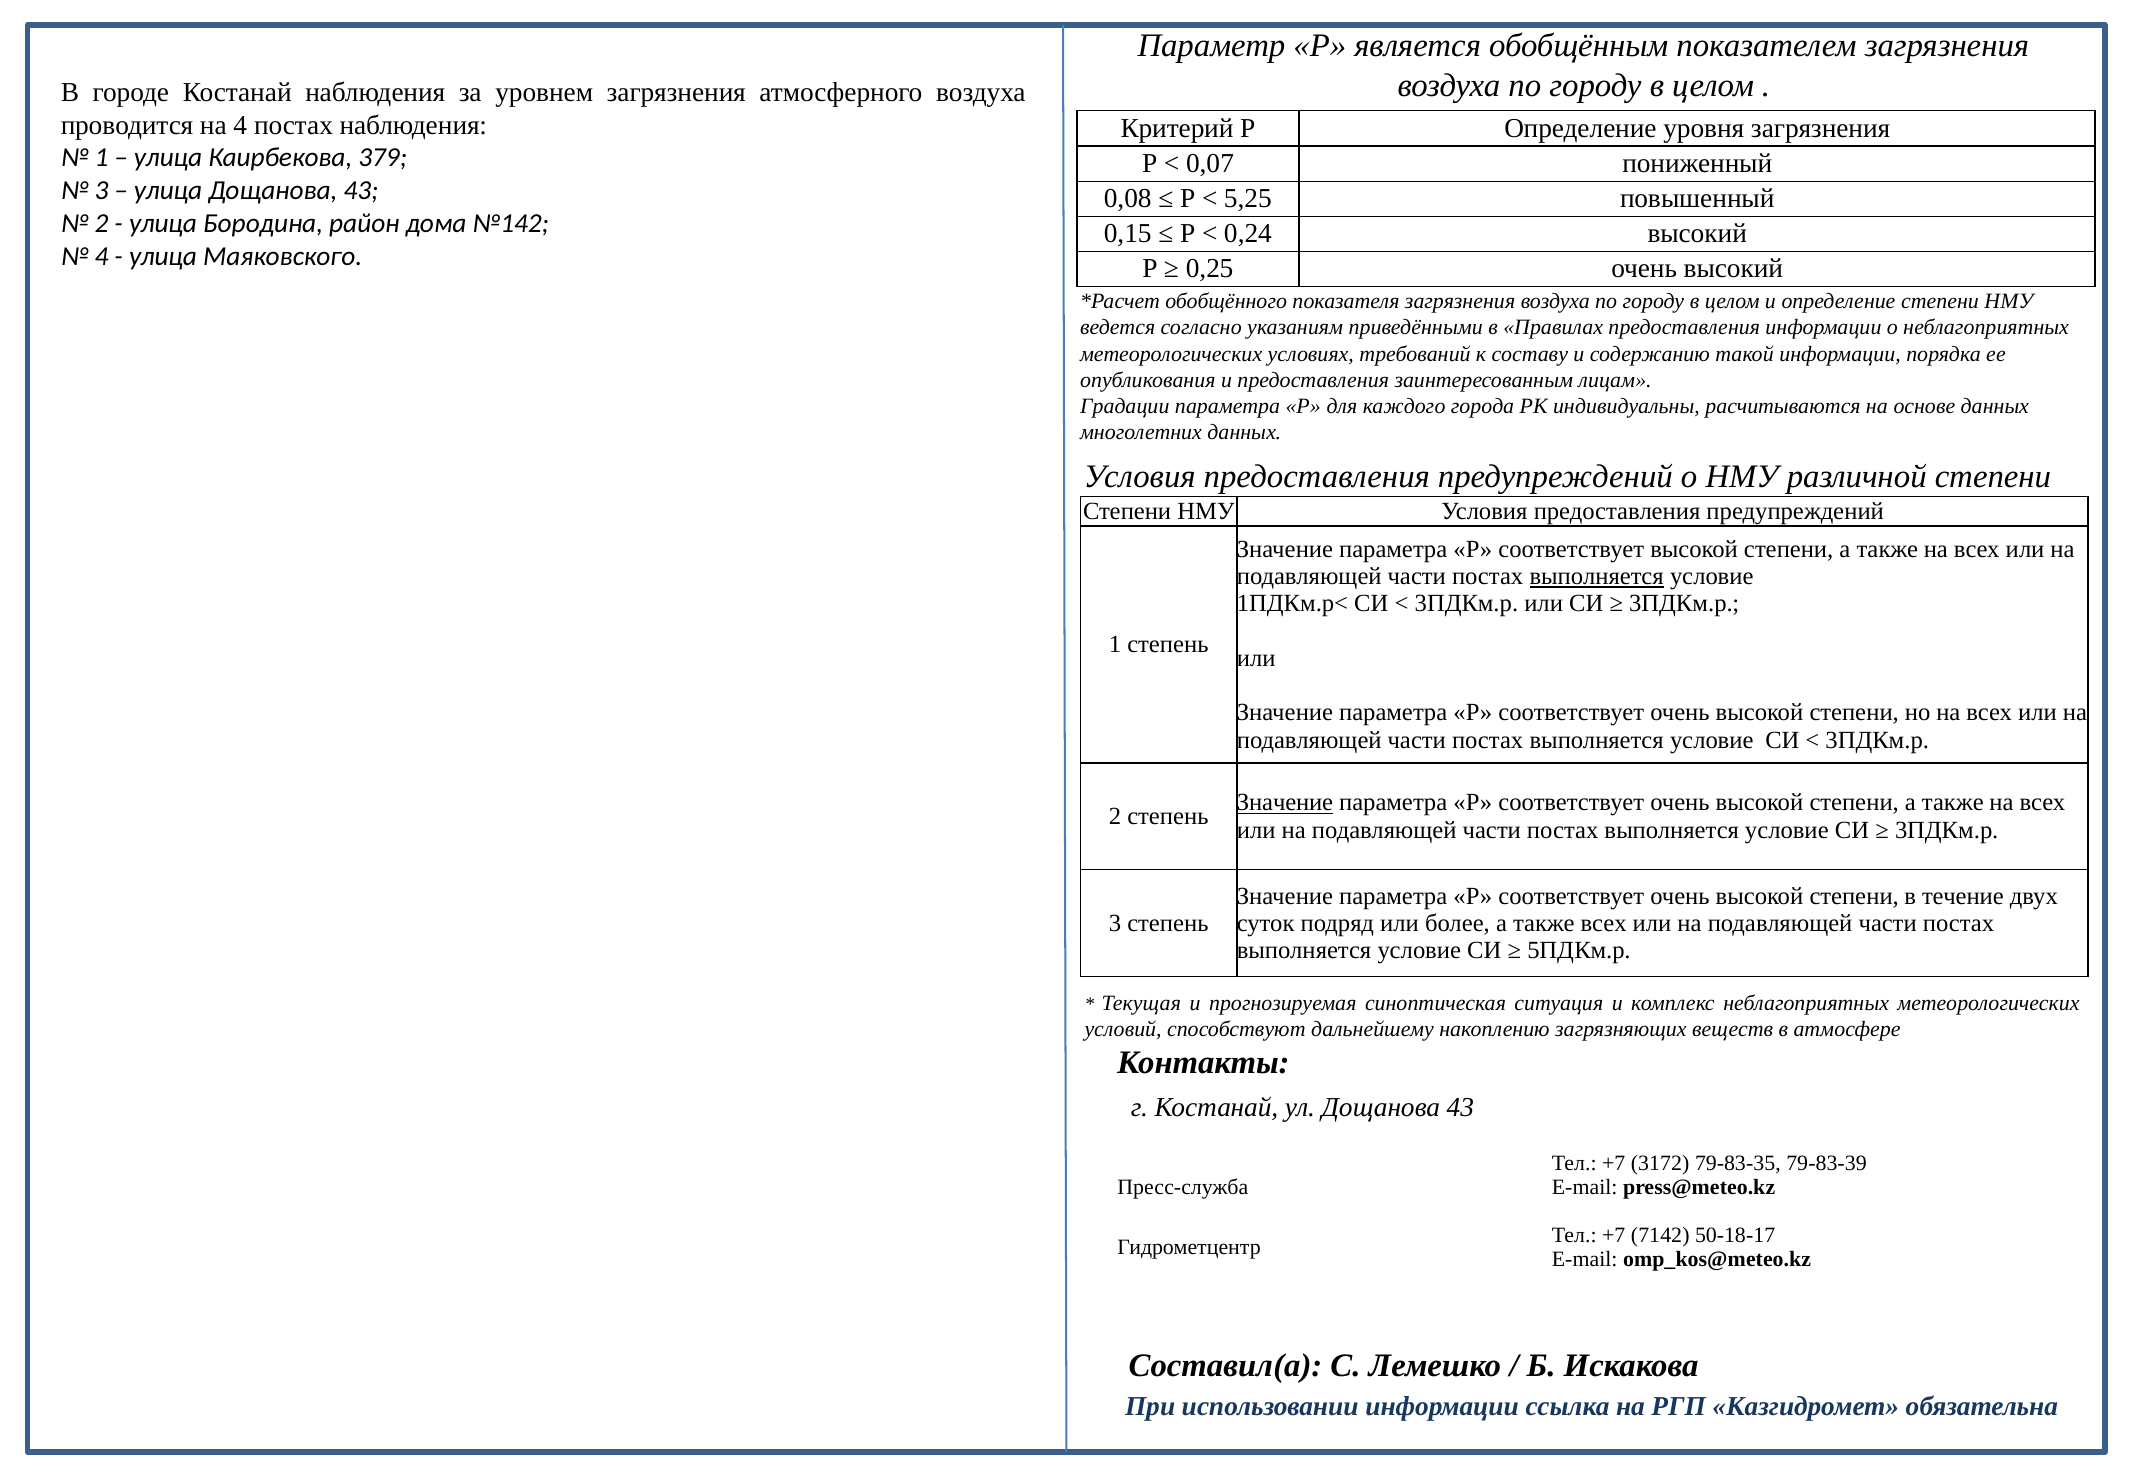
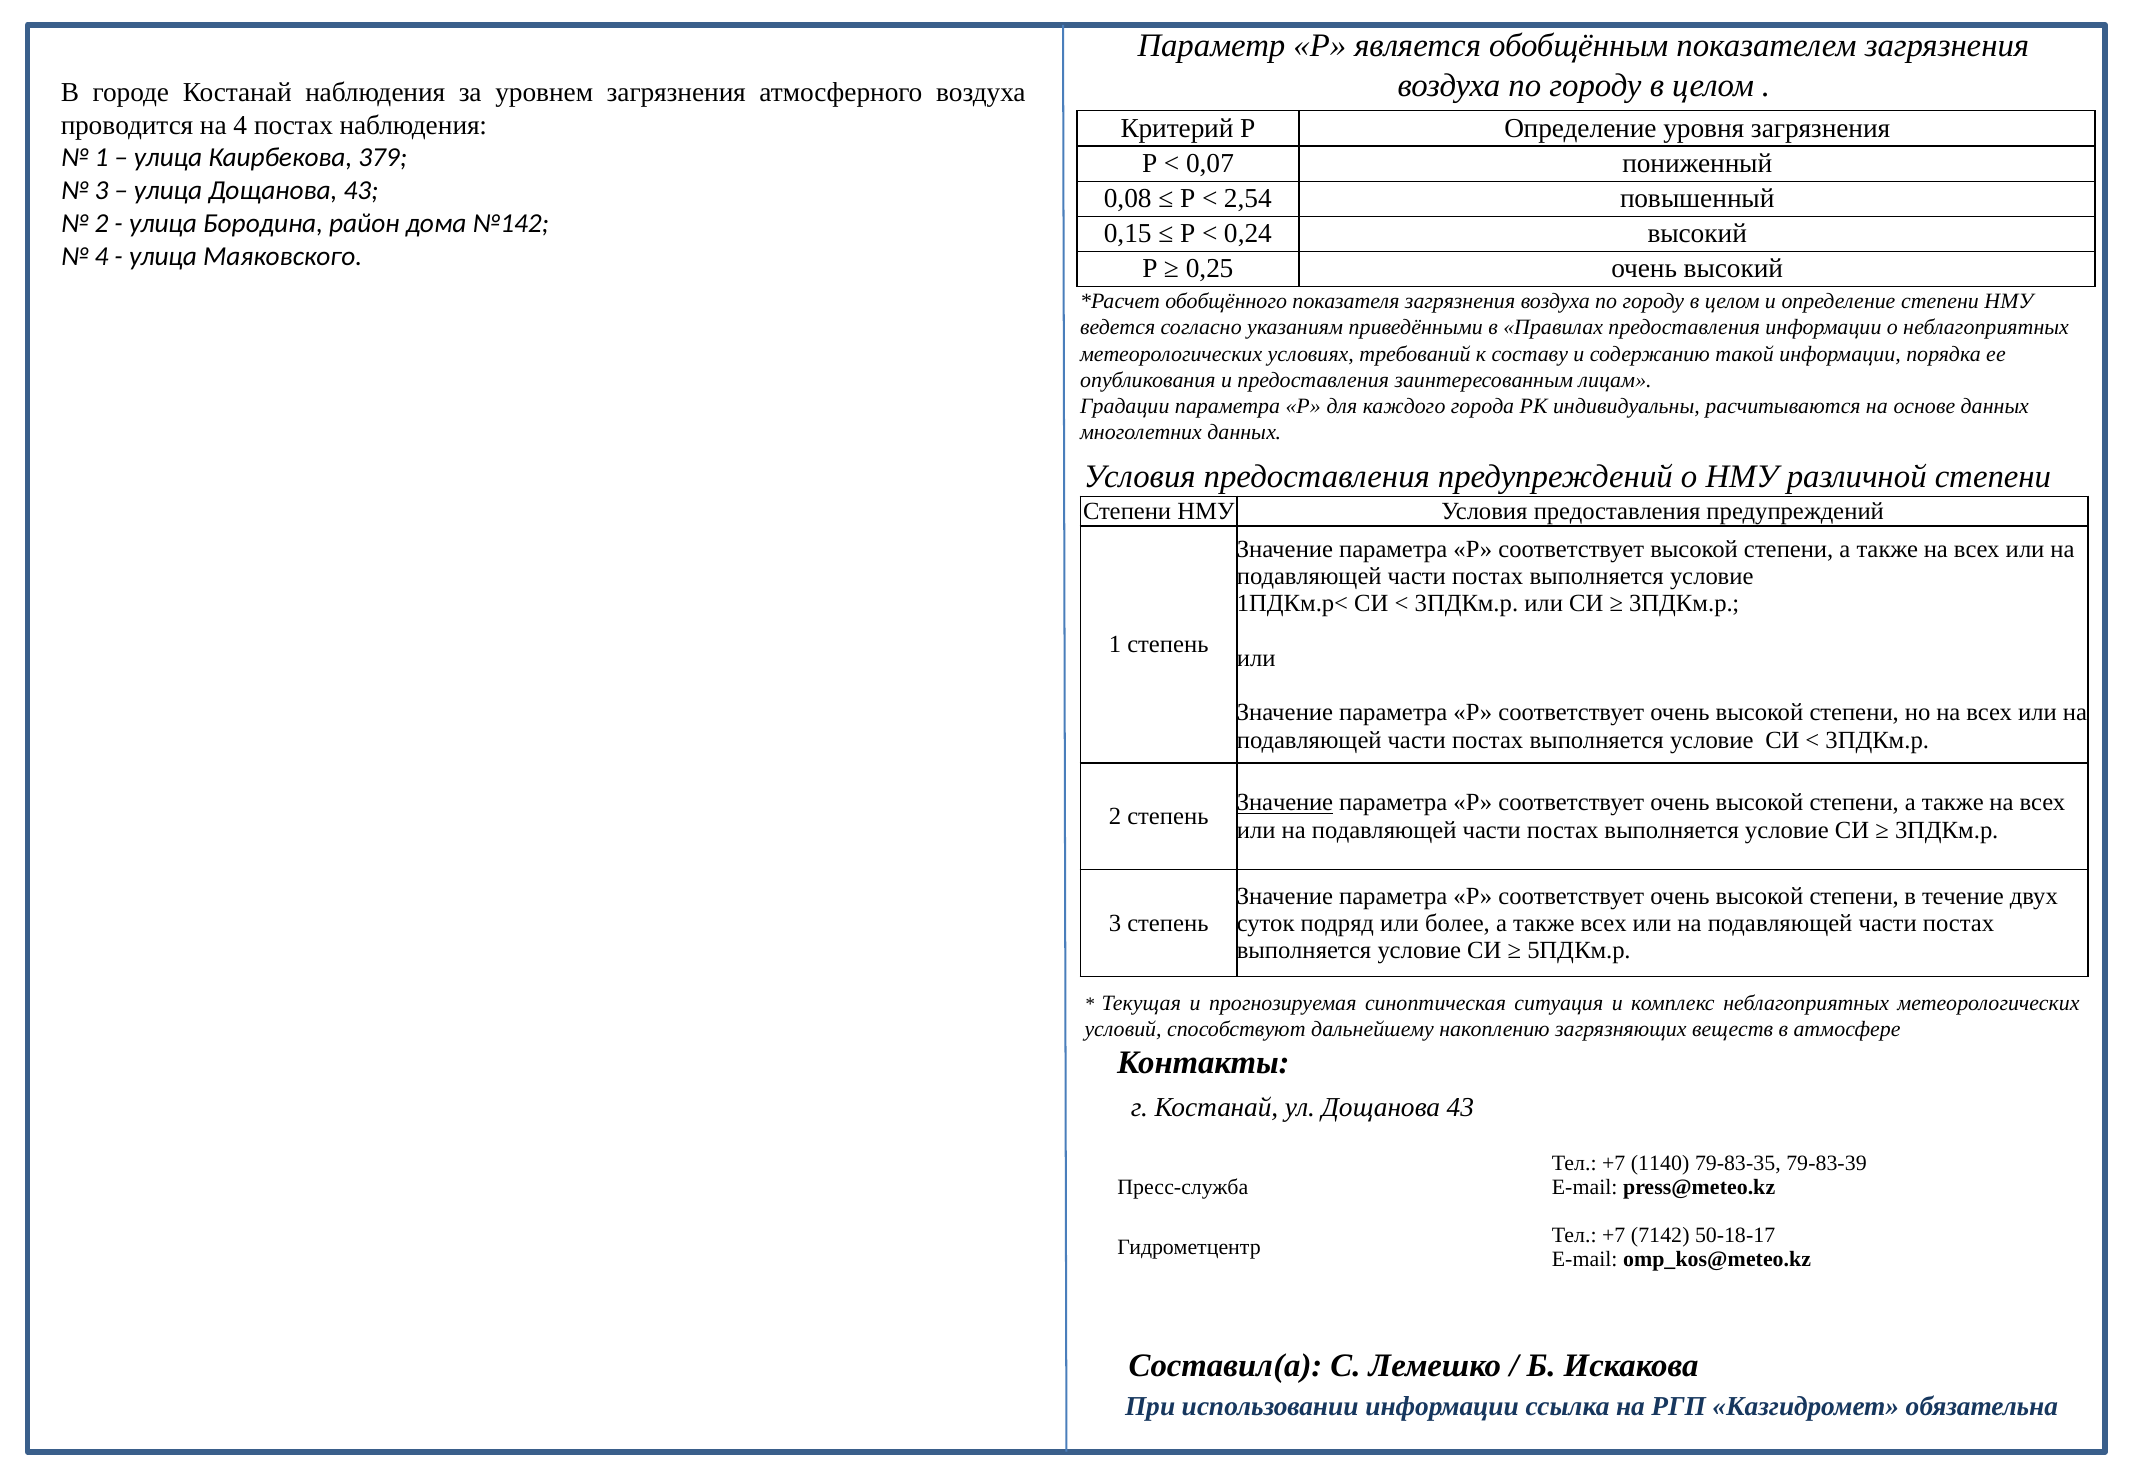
5,25: 5,25 -> 2,54 (1248, 198)
выполняется underline: present -> none (1597, 576)
3172: 3172 -> 1140 (1660, 1163)
